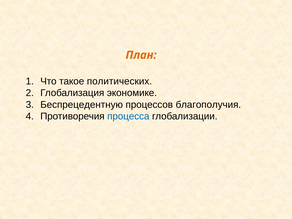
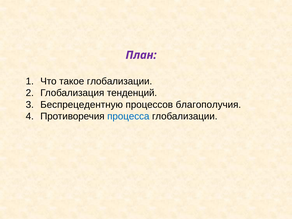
План colour: orange -> purple (141, 55)
такое политических: политических -> глобализации (120, 81)
экономике: экономике -> тенденций (132, 93)
